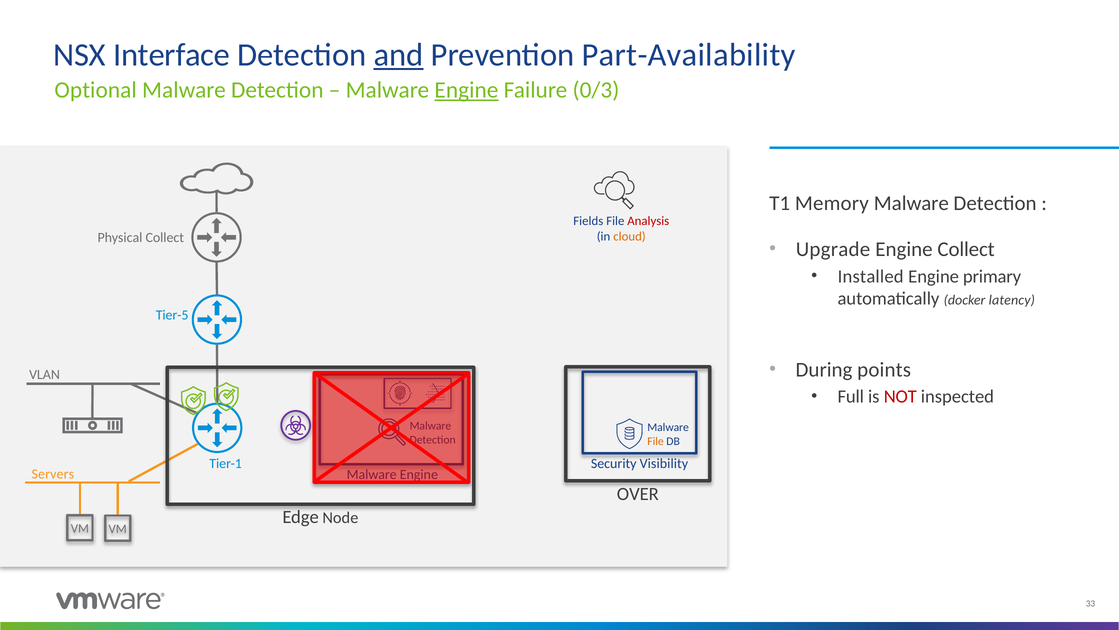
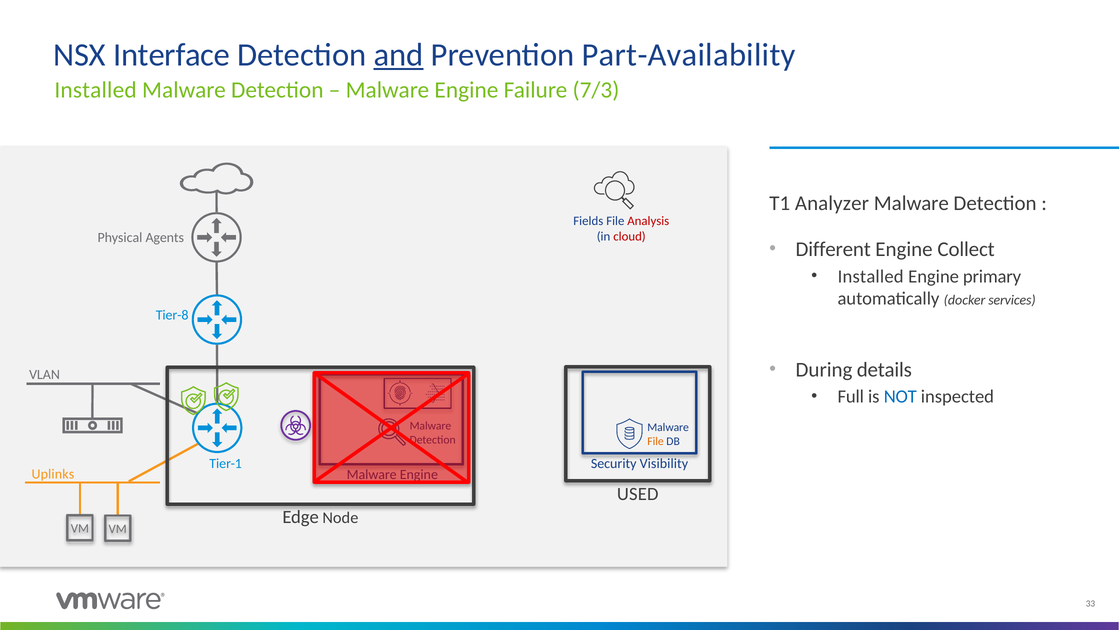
Optional: Optional -> Installed (96, 90)
Engine underline: present -> none (466, 90)
0/3: 0/3 -> 7/3 (596, 90)
Memory: Memory -> Analyzer (832, 203)
cloud colour: orange -> red (630, 236)
Physical Collect: Collect -> Agents (165, 237)
Upgrade: Upgrade -> Different (833, 249)
latency: latency -> services (1012, 300)
Tier-5: Tier-5 -> Tier-8 (172, 315)
points: points -> details (884, 369)
NOT colour: red -> blue (900, 396)
Servers: Servers -> Uplinks (53, 473)
OVER: OVER -> USED (638, 494)
